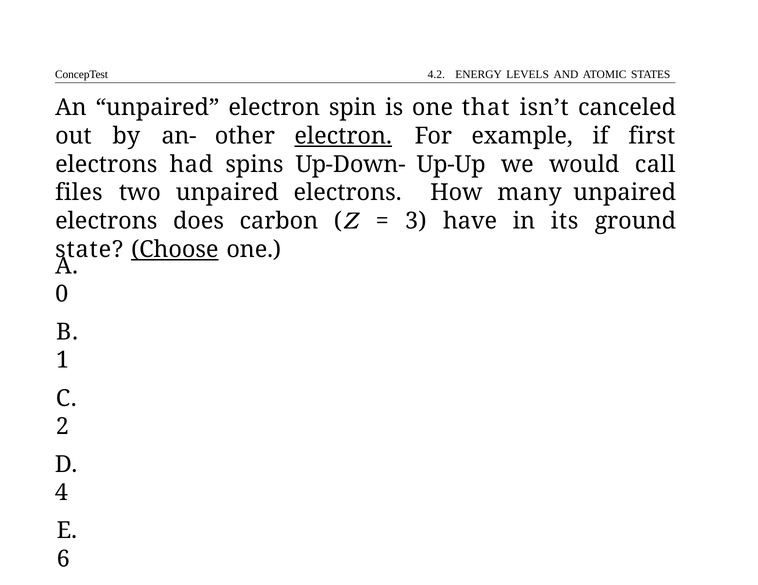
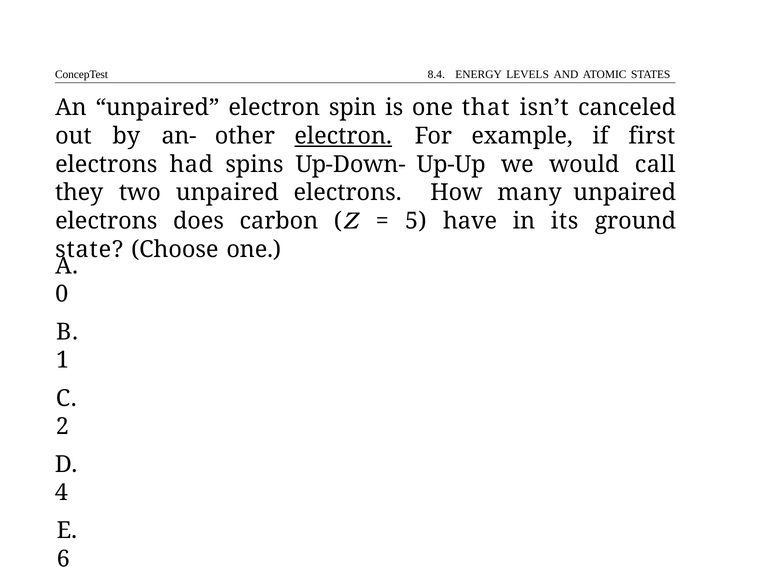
4.2: 4.2 -> 8.4 (436, 75)
files: files -> they (79, 193)
3: 3 -> 5 (416, 221)
Choose underline: present -> none (175, 250)
